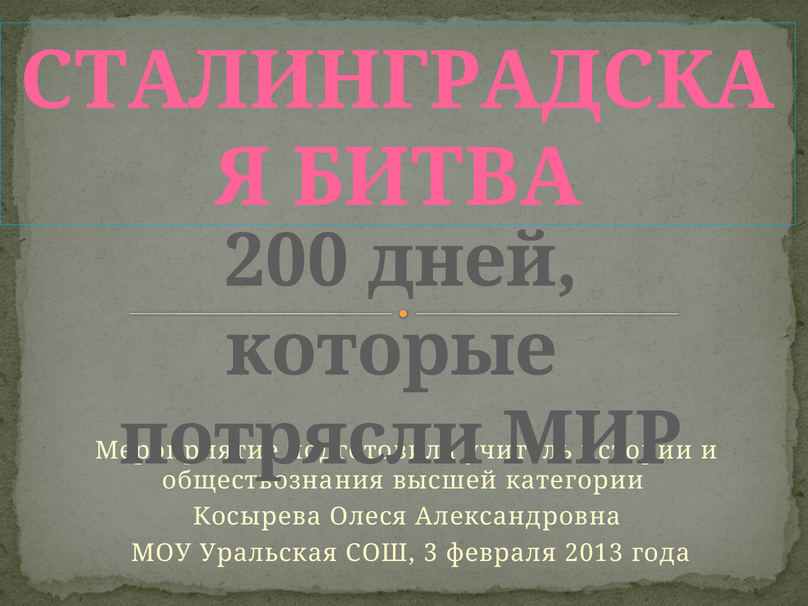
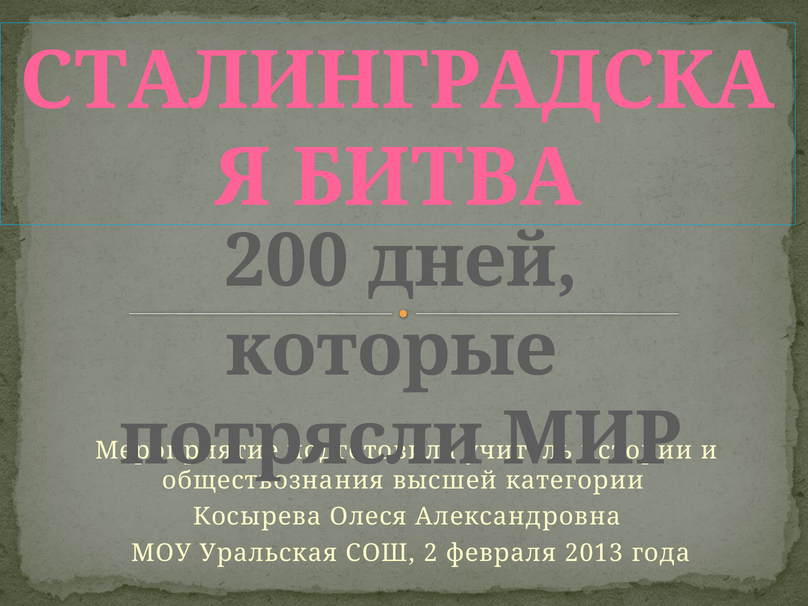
3: 3 -> 2 (431, 553)
